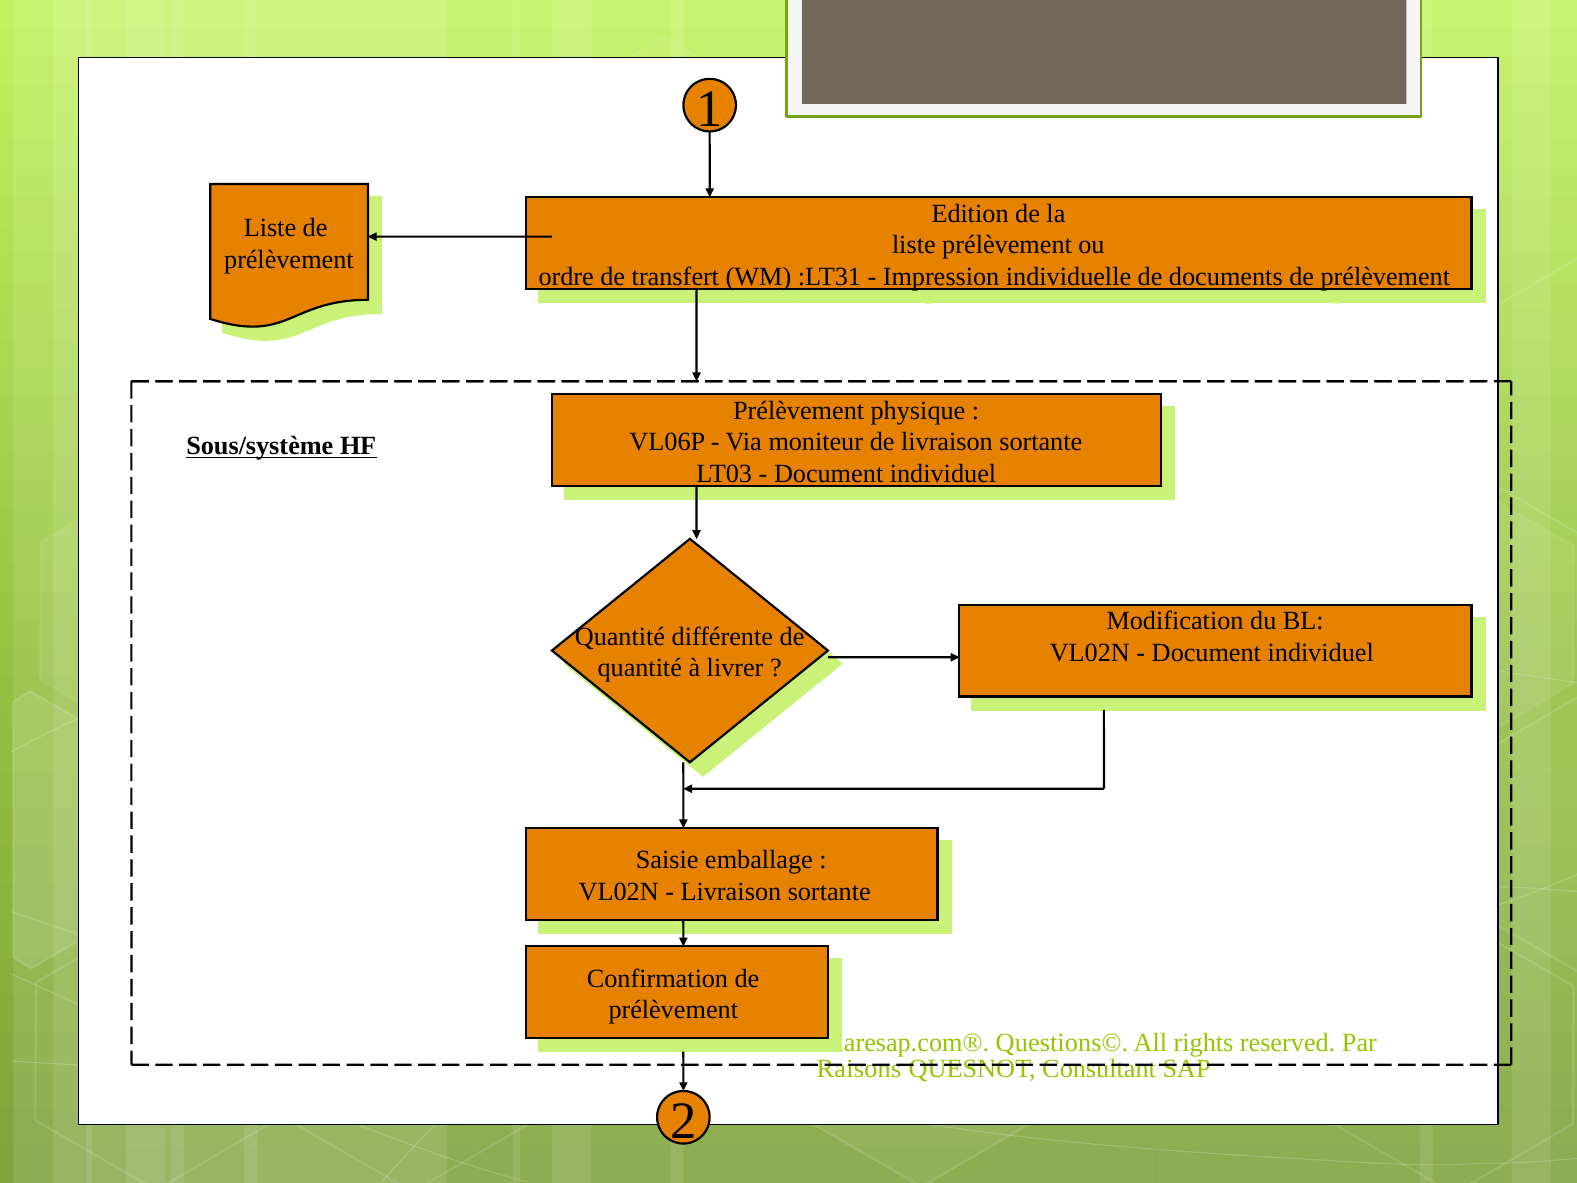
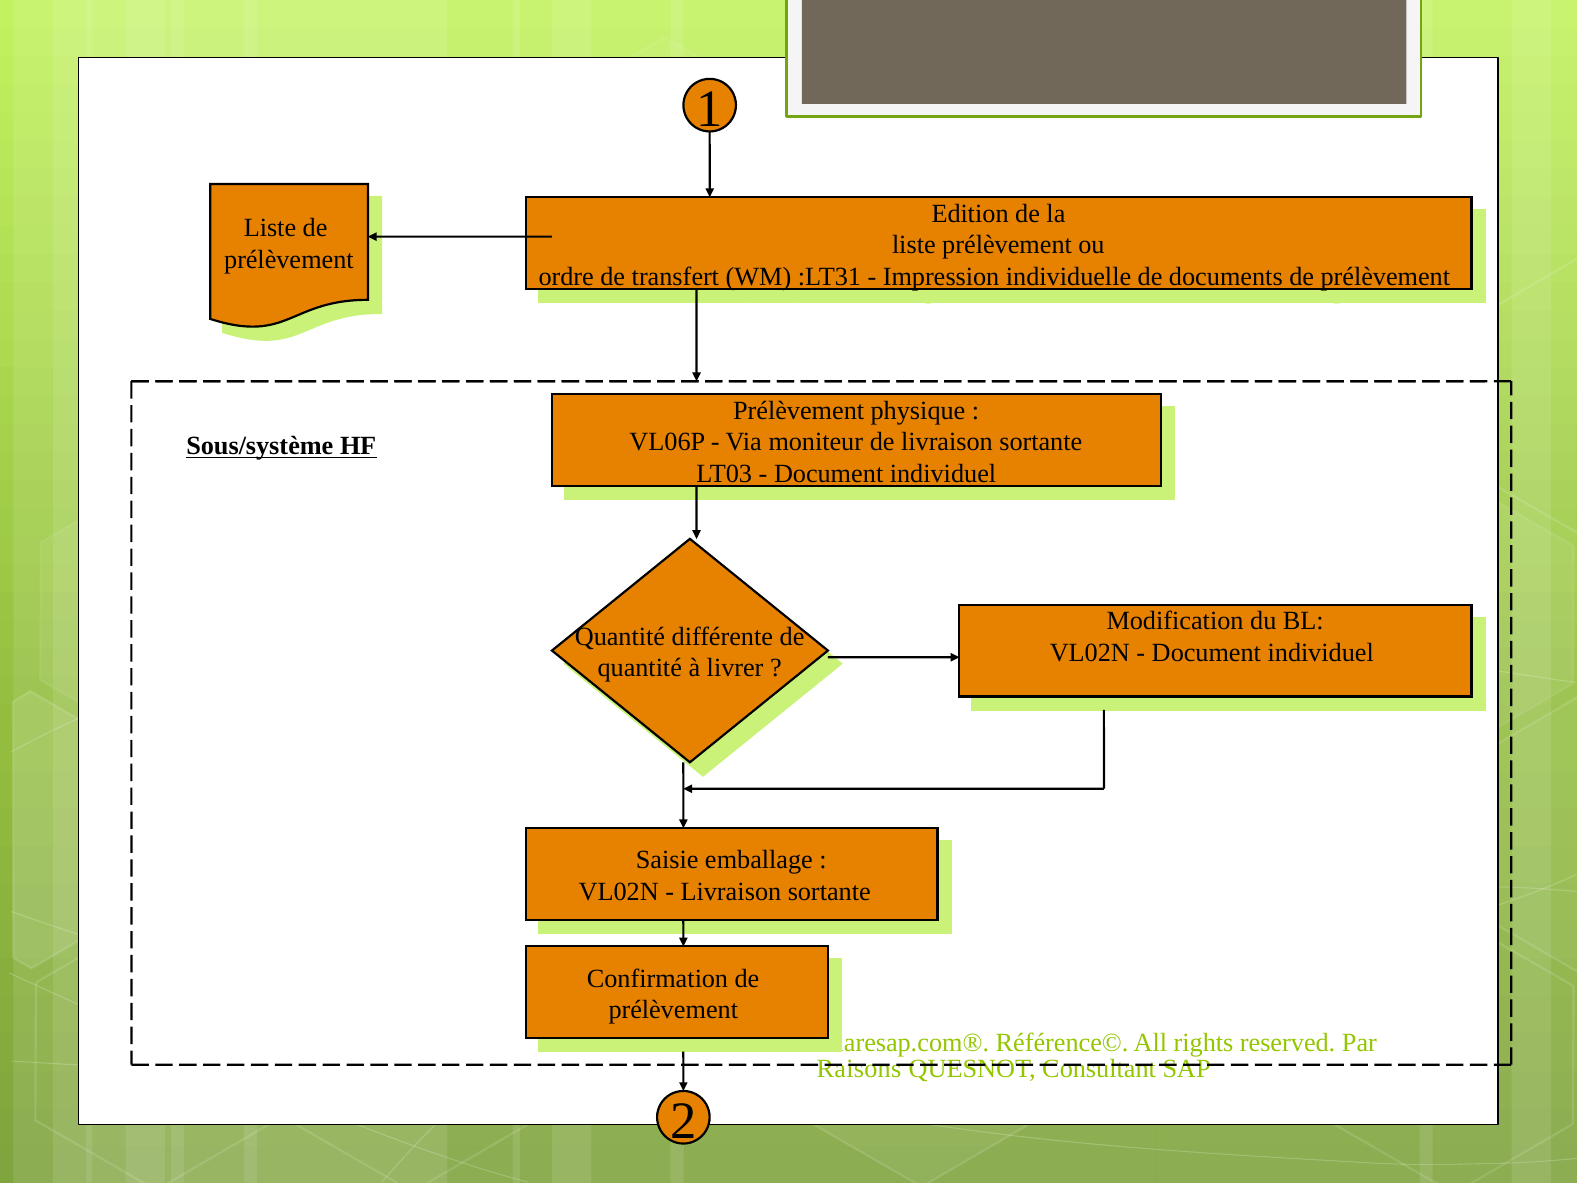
Questions©: Questions© -> Référence© (1062, 1043)
